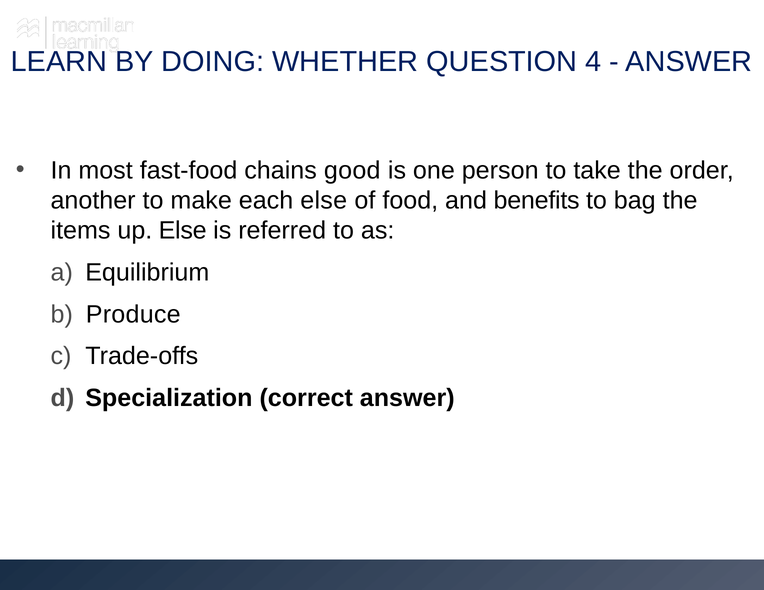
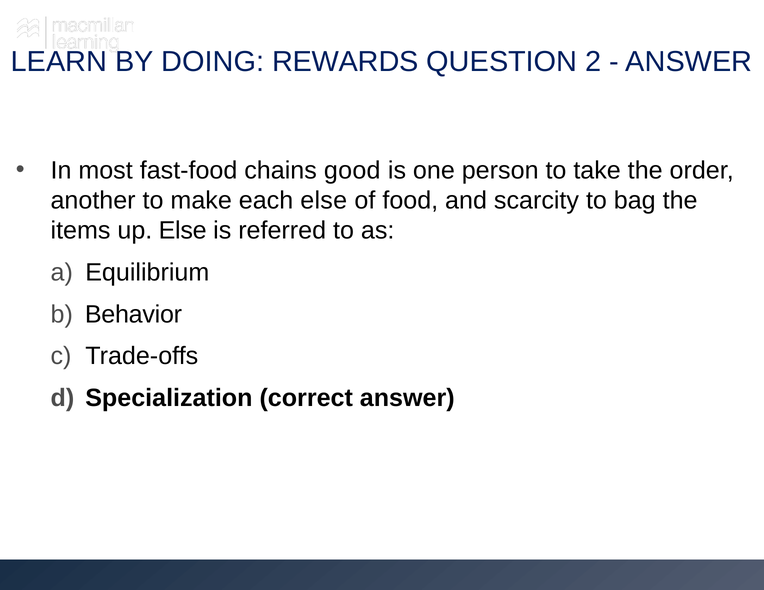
WHETHER: WHETHER -> REWARDS (345, 62)
4: 4 -> 2 (593, 62)
benefits: benefits -> scarcity (536, 201)
Produce: Produce -> Behavior (133, 315)
